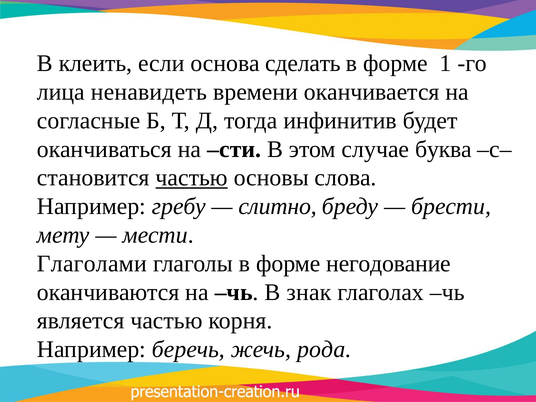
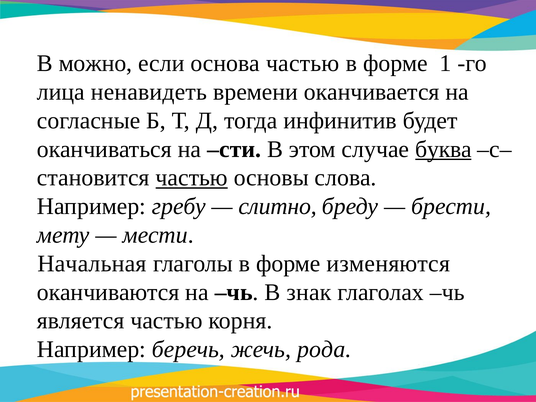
клеить: клеить -> можно (95, 63)
основа сделать: сделать -> частью (303, 63)
буква underline: none -> present (443, 149)
Глаголами: Глаголами -> Начальная (92, 264)
негодование: негодование -> изменяются (388, 264)
